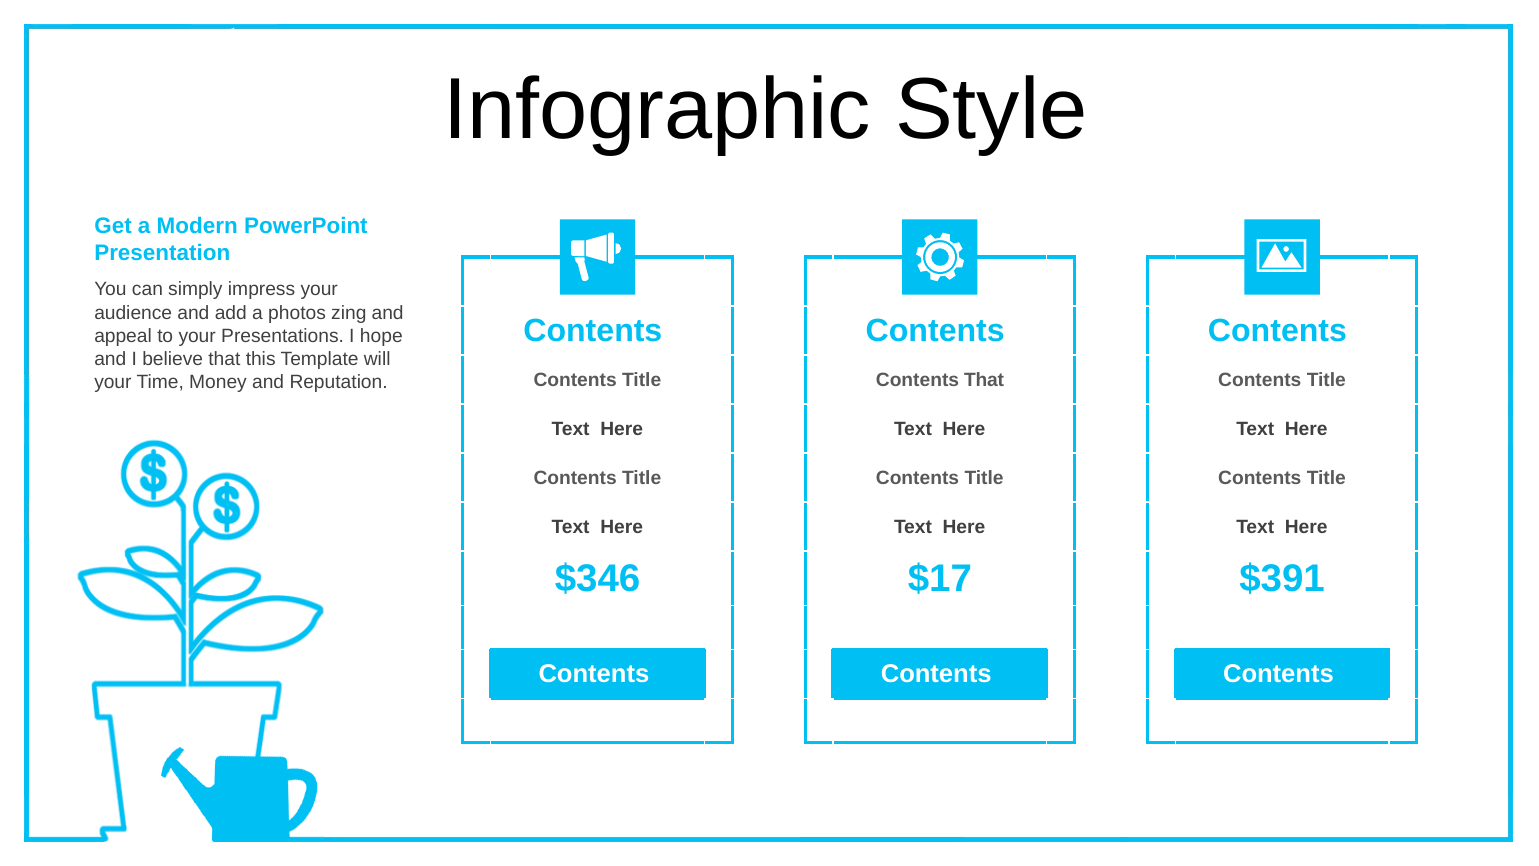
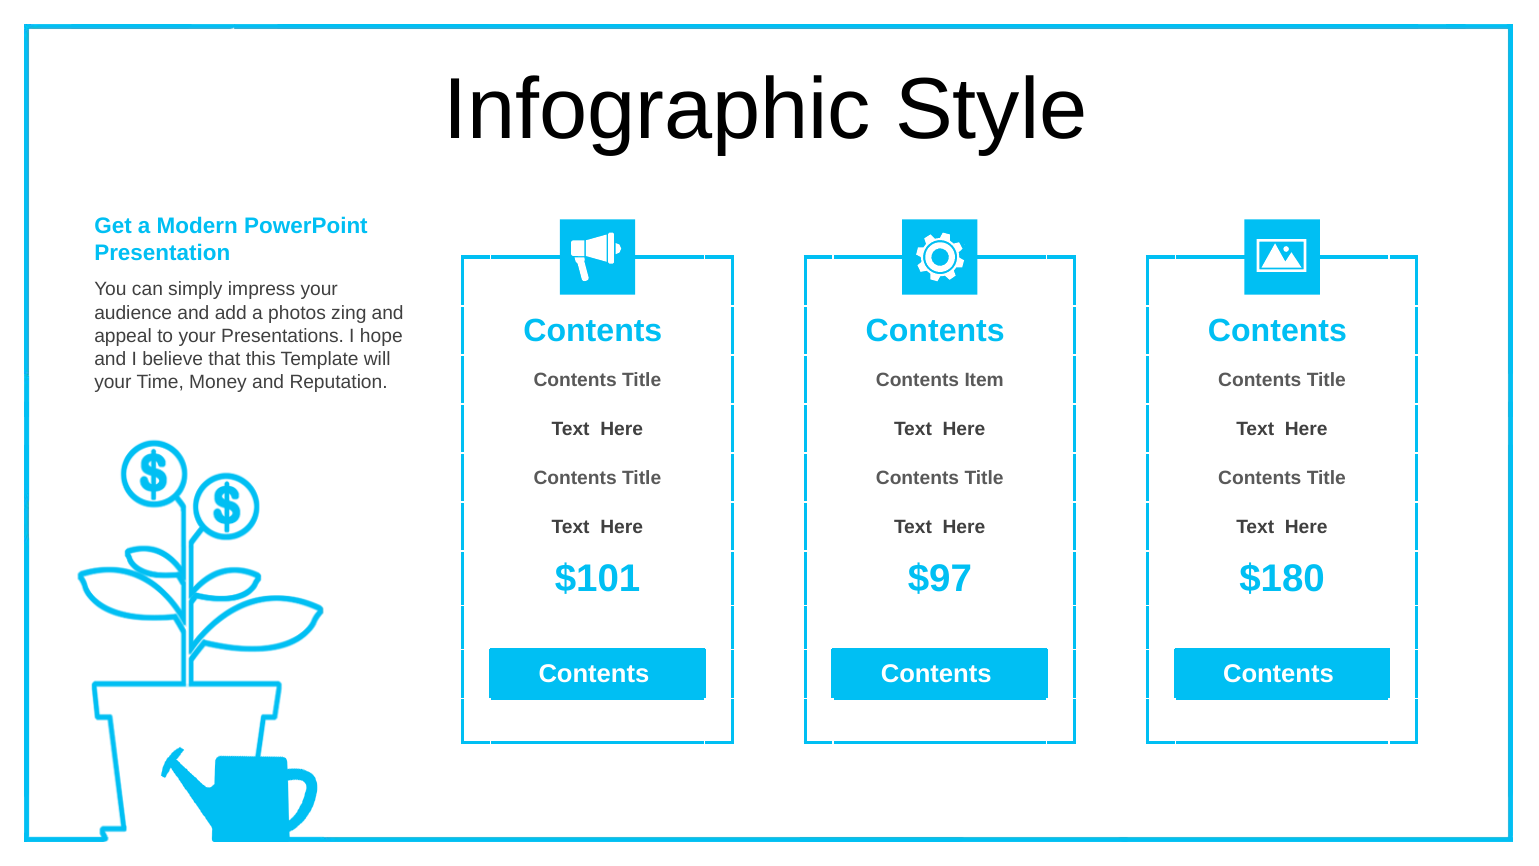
Contents That: That -> Item (984, 380)
$346: $346 -> $101 (598, 579)
$17: $17 -> $97 (940, 579)
$391: $391 -> $180 (1282, 579)
